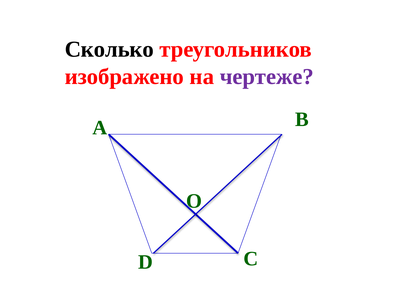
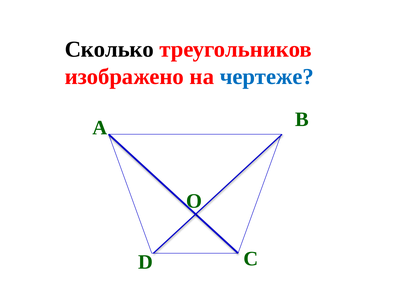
чертеже colour: purple -> blue (267, 76)
